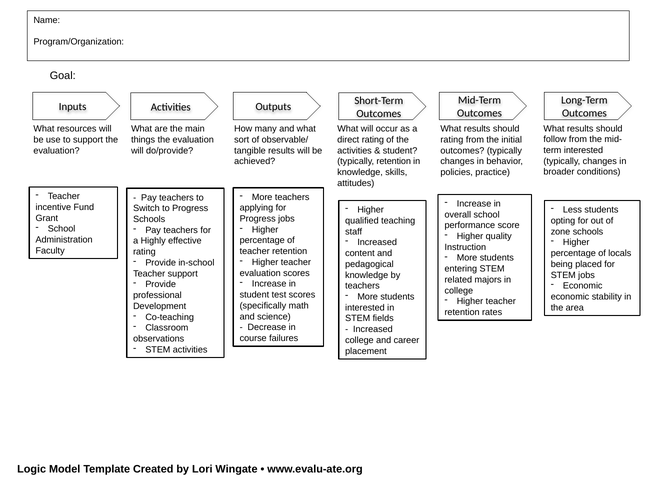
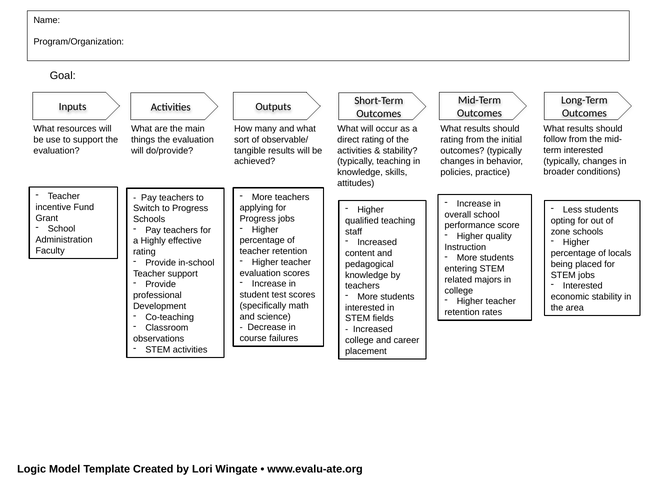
student: student -> stability (400, 151)
typically retention: retention -> teaching (394, 162)
Economic: Economic -> Interested (583, 286)
